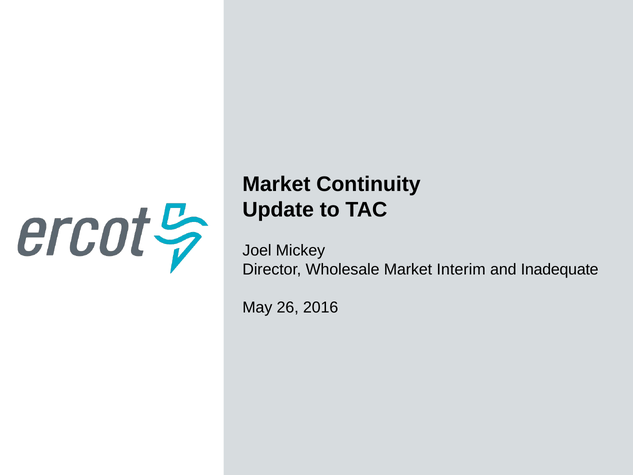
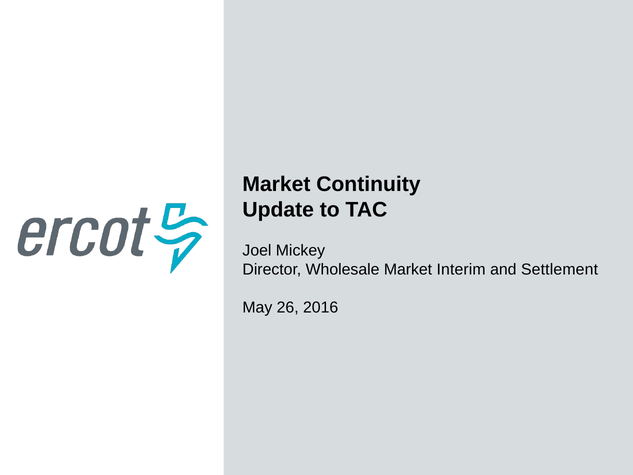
Inadequate: Inadequate -> Settlement (560, 269)
